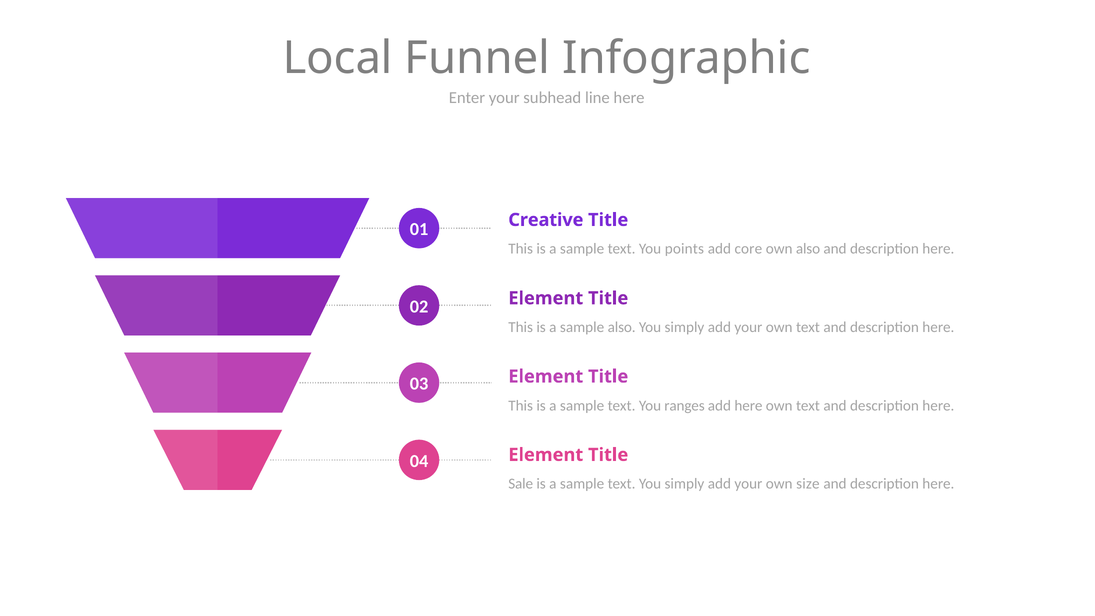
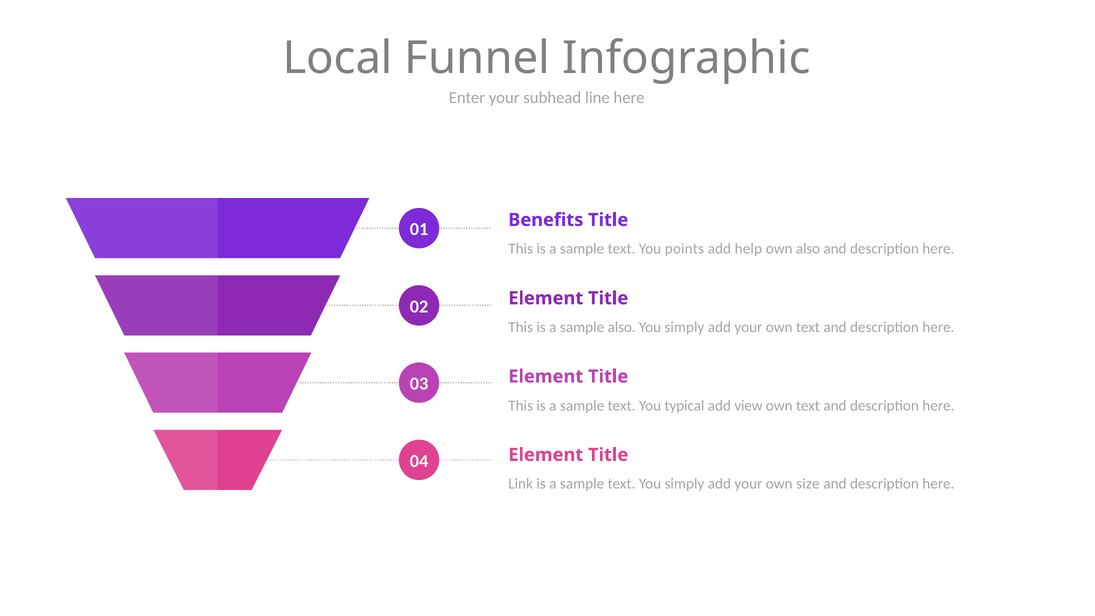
Creative: Creative -> Benefits (546, 220)
core: core -> help (748, 249)
ranges: ranges -> typical (684, 405)
add here: here -> view (748, 405)
Sale: Sale -> Link (521, 484)
